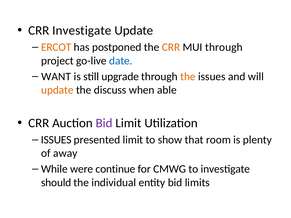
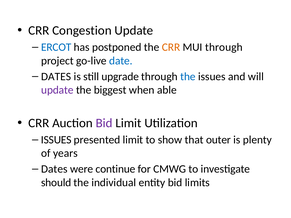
CRR Investigate: Investigate -> Congestion (82, 31)
ERCOT colour: orange -> blue (56, 47)
WANT: WANT -> DATES (56, 77)
the colour: orange -> blue (188, 77)
update colour: orange -> purple (57, 90)
discuss: discuss -> biggest (110, 90)
room: room -> outer (218, 140)
away: away -> years (65, 153)
While: While -> Dates (54, 169)
